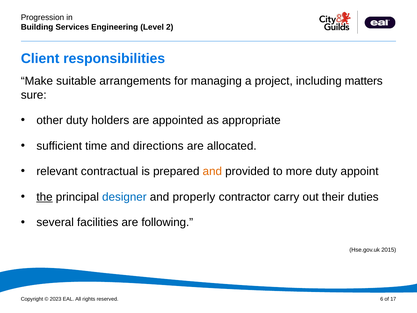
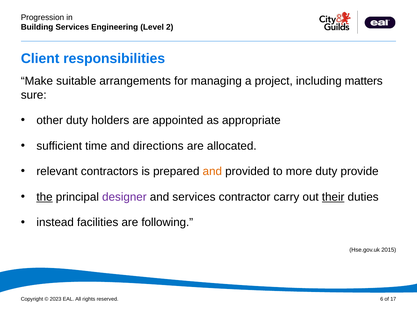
contractual: contractual -> contractors (110, 171)
appoint: appoint -> provide (360, 171)
designer colour: blue -> purple (124, 197)
and properly: properly -> services (194, 197)
their underline: none -> present (333, 197)
several: several -> instead (55, 222)
